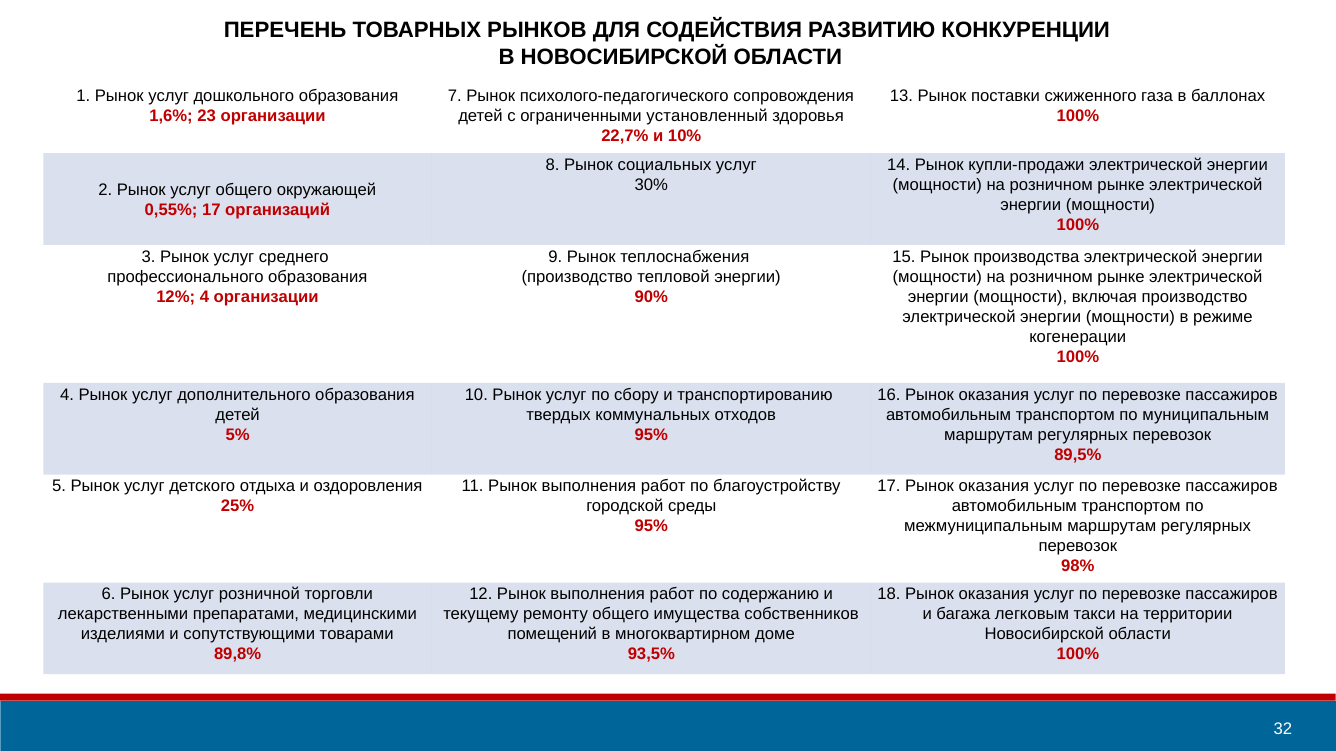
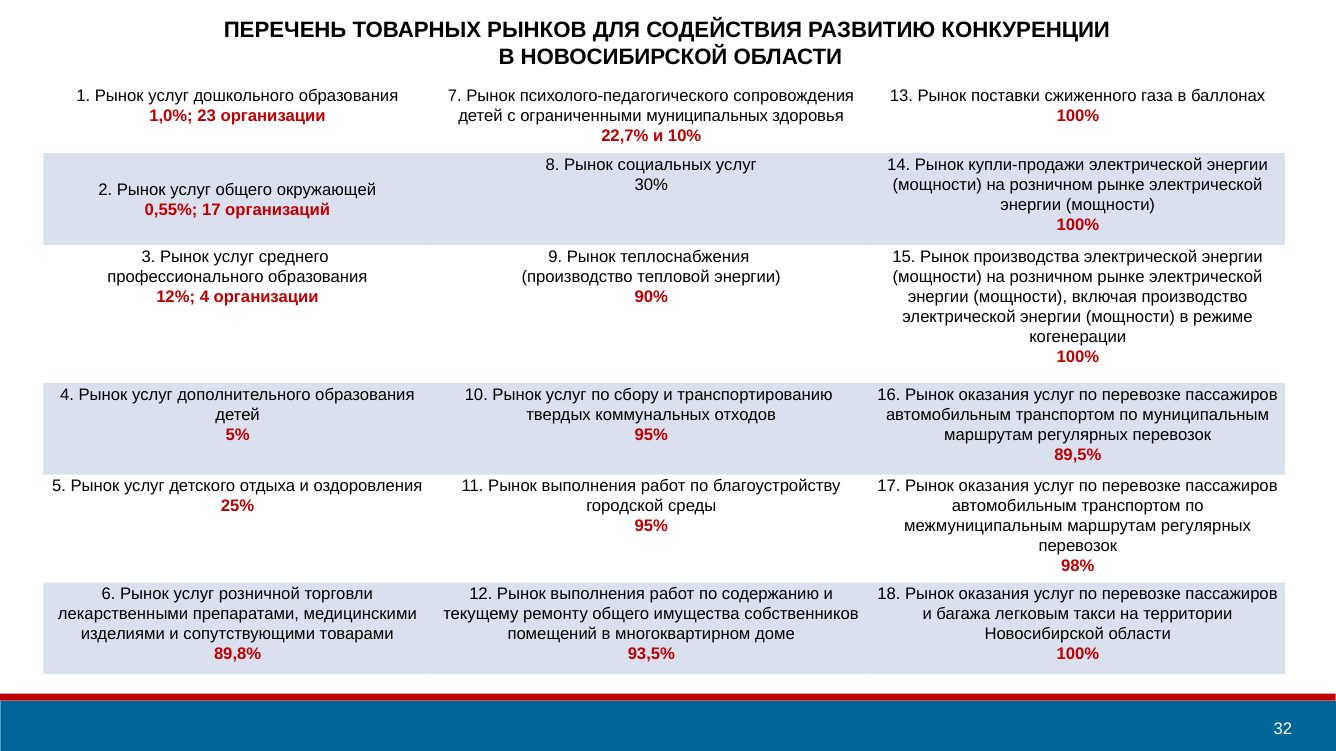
1,6%: 1,6% -> 1,0% (171, 116)
установленный: установленный -> муниципальных (707, 116)
